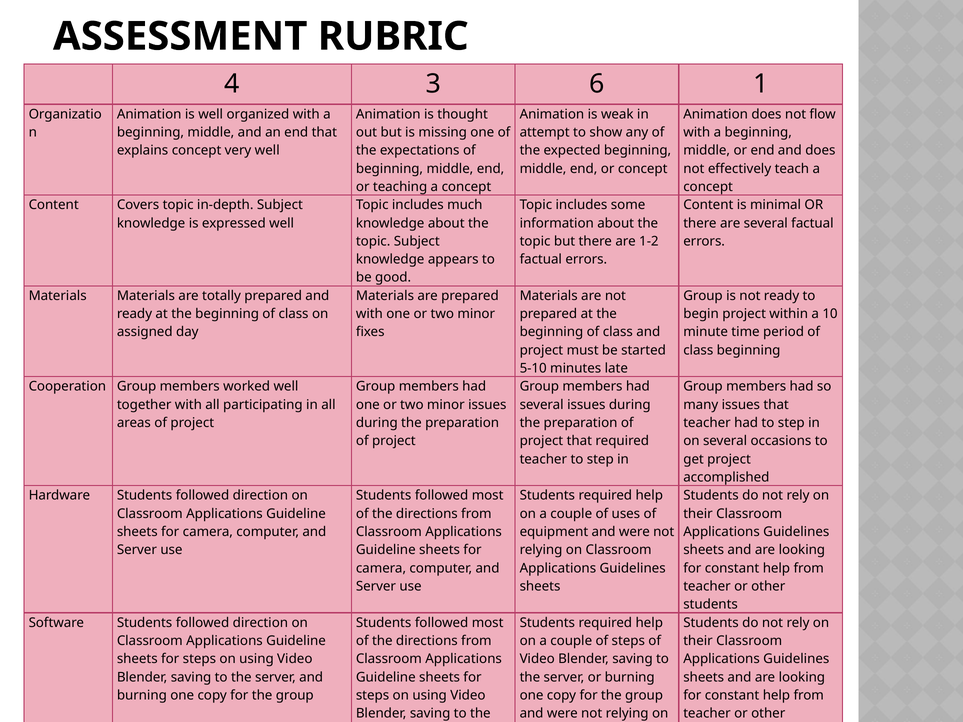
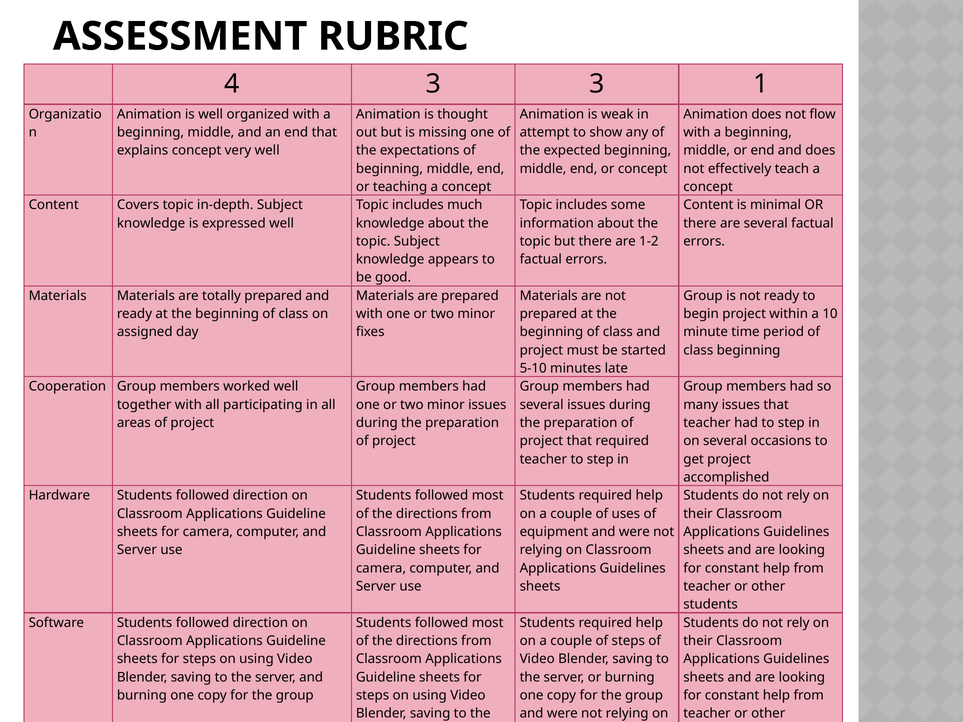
3 6: 6 -> 3 (597, 84)
